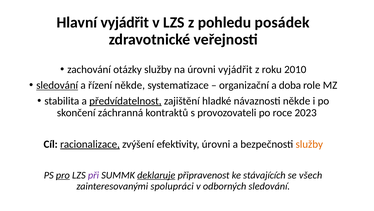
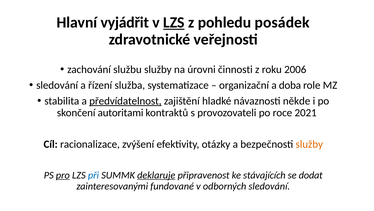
LZS underline: none -> present (174, 22)
otázky: otázky -> službu (127, 69)
úrovni vyjádřit: vyjádřit -> činnosti (235, 69)
2010: 2010 -> 2006 (295, 69)
sledování underline: present -> none (57, 85)
řízení někde: někde -> služba (130, 85)
záchranná: záchranná -> autoritami (121, 112)
2023: 2023 -> 2021 (306, 112)
racionalizace underline: present -> none (90, 144)
efektivity úrovni: úrovni -> otázky (216, 144)
při colour: purple -> blue (93, 175)
všech: všech -> dodat (311, 175)
spolupráci: spolupráci -> fundované (172, 186)
